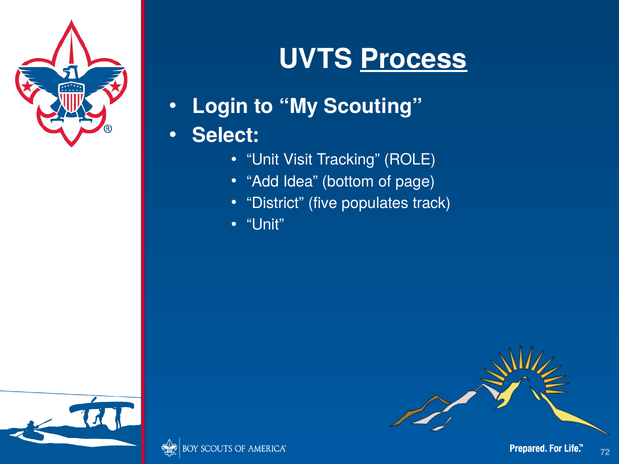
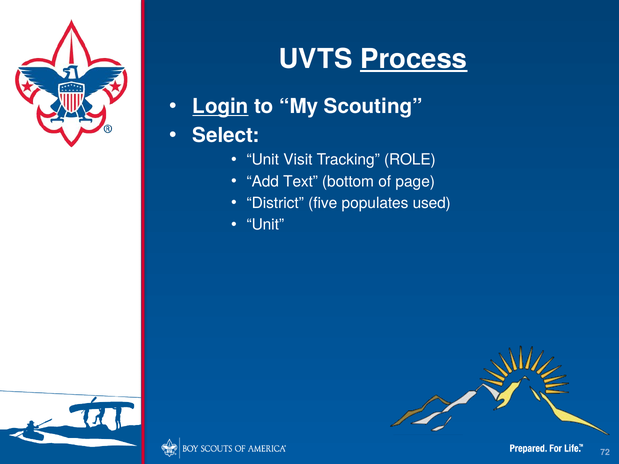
Login underline: none -> present (221, 107)
Idea: Idea -> Text (301, 182)
track: track -> used (432, 203)
